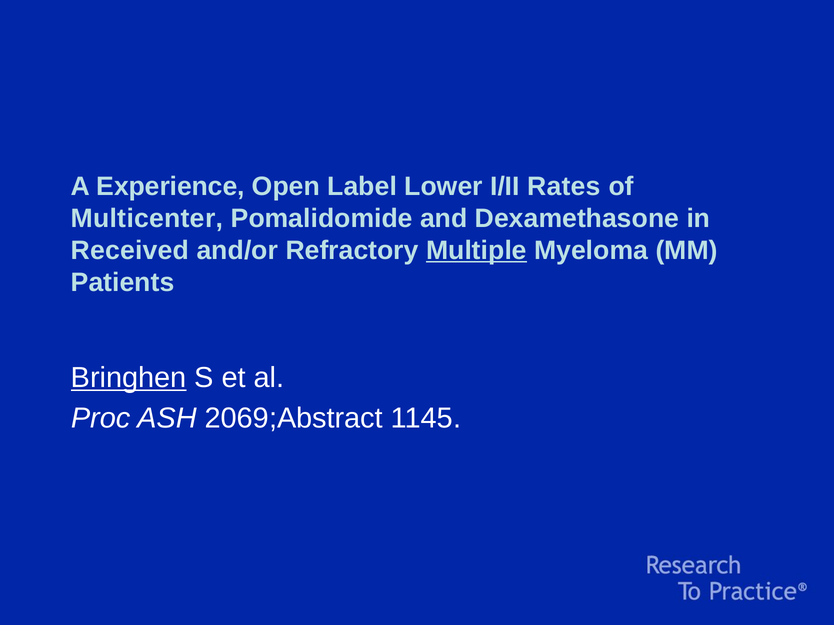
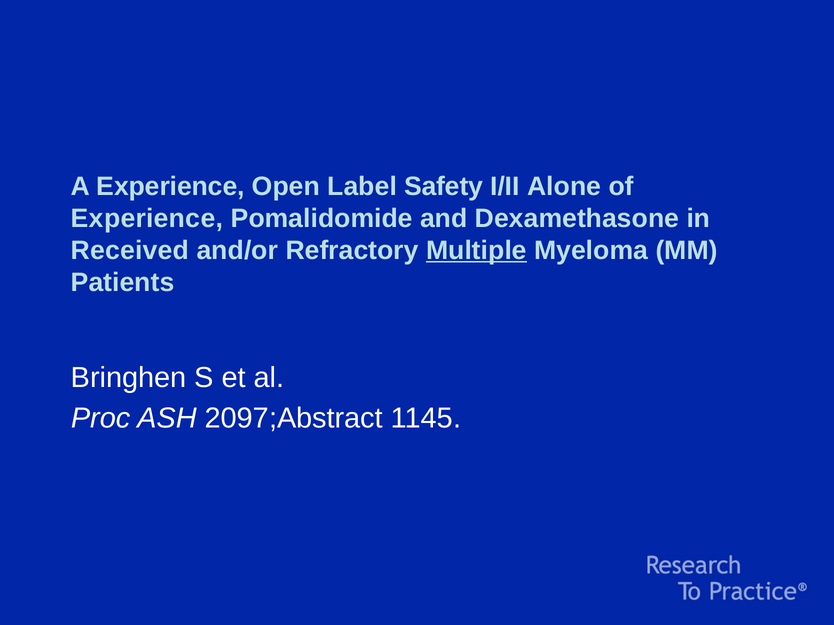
Lower: Lower -> Safety (444, 187)
Rates: Rates -> Alone (564, 187)
Multicenter: Multicenter -> Experience (147, 219)
Bringhen underline: present -> none (129, 378)
2069;Abstract: 2069;Abstract -> 2097;Abstract (294, 419)
